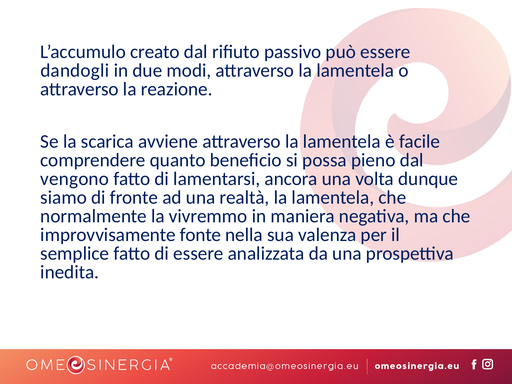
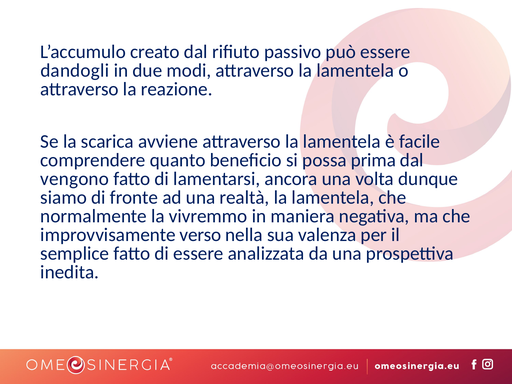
pieno: pieno -> prima (373, 160)
fonte: fonte -> verso (200, 235)
